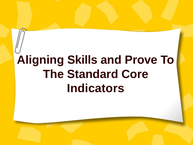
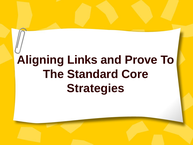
Skills: Skills -> Links (82, 60)
Indicators: Indicators -> Strategies (96, 88)
